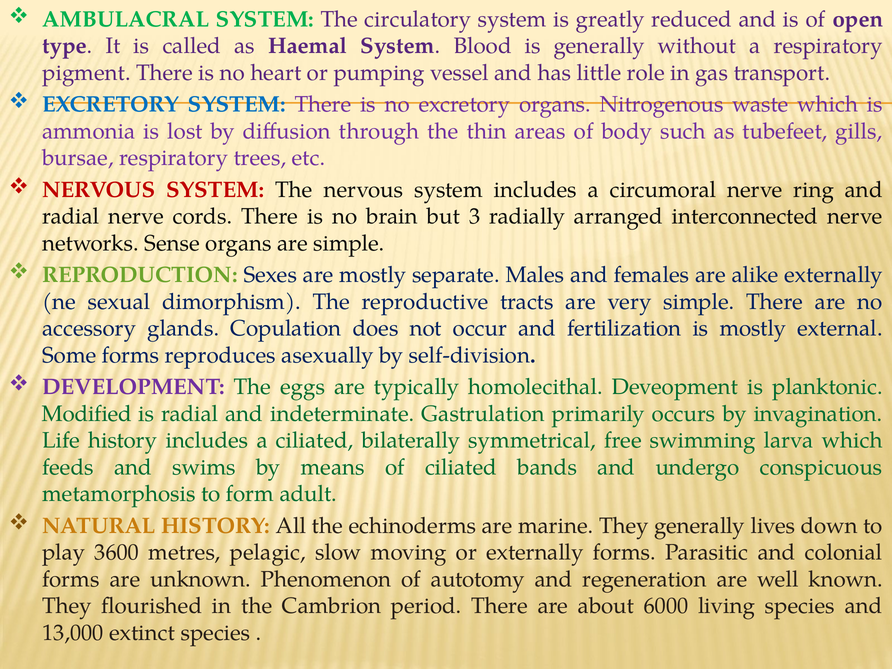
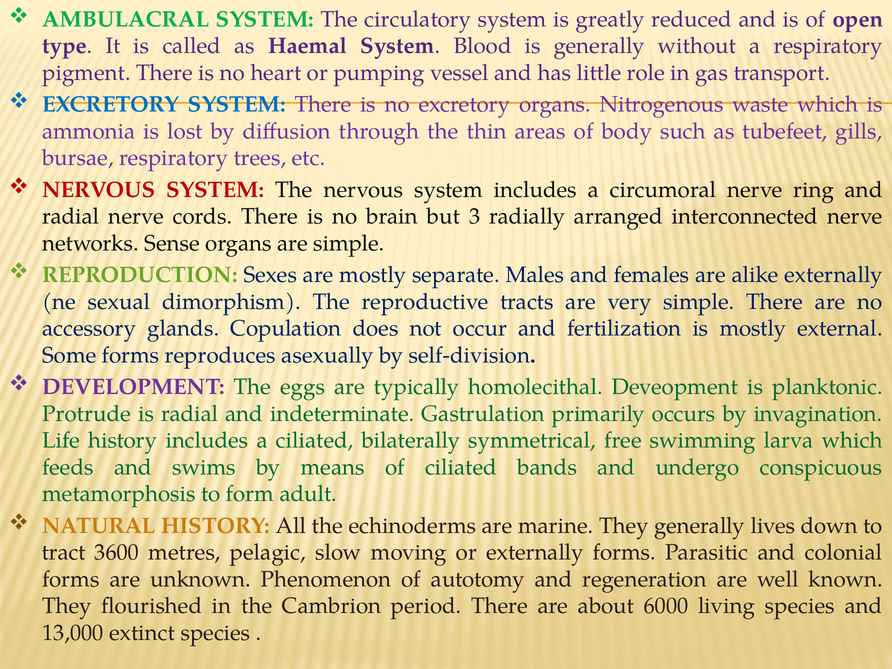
Modified: Modified -> Protrude (87, 414)
play: play -> tract (64, 553)
